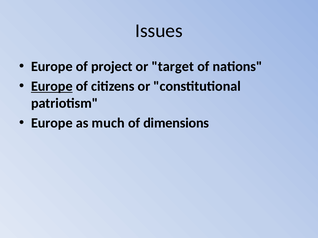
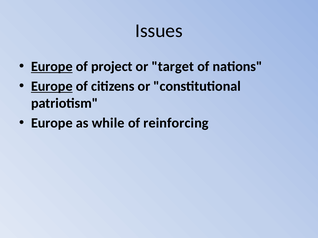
Europe underline: none -> present (52, 67)
much: much -> while (108, 123)
dimensions: dimensions -> reinforcing (176, 123)
